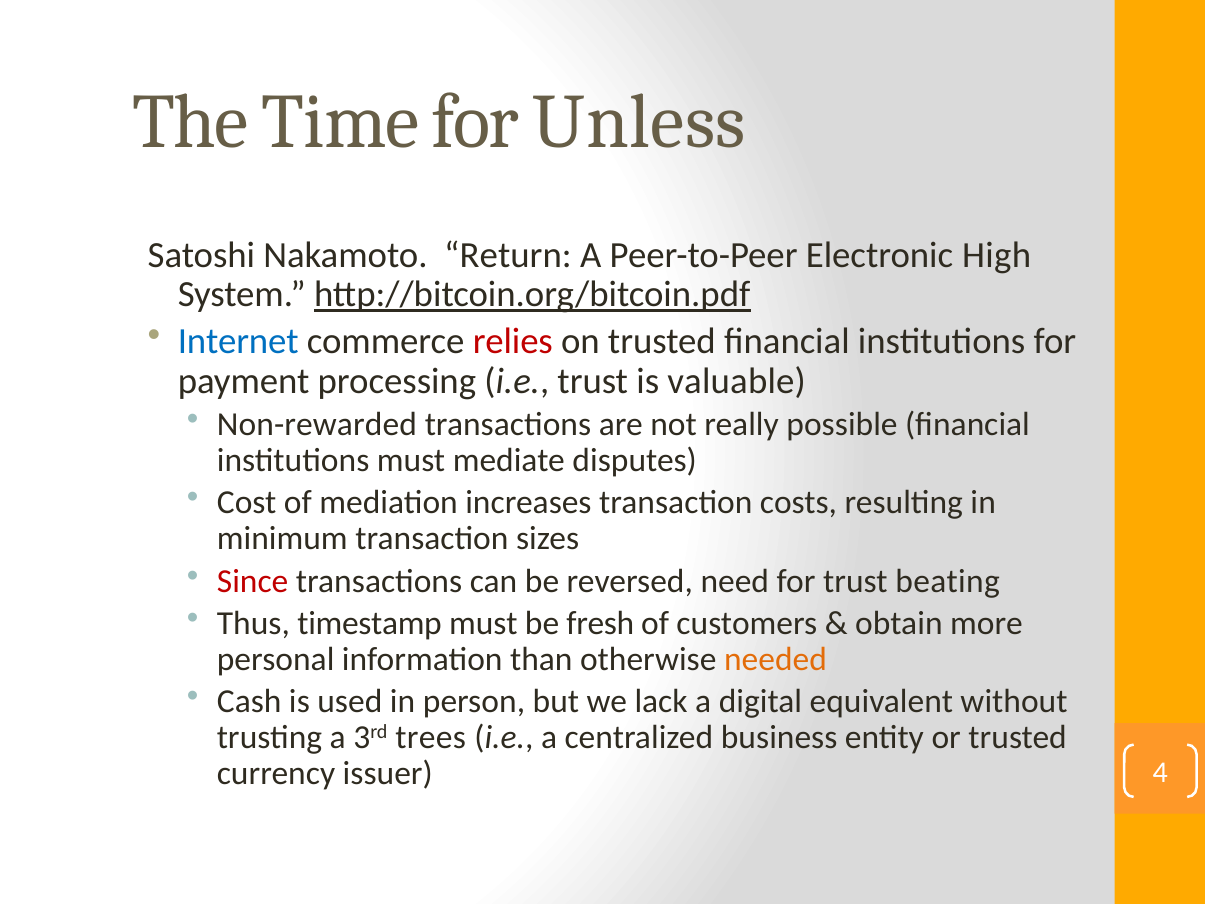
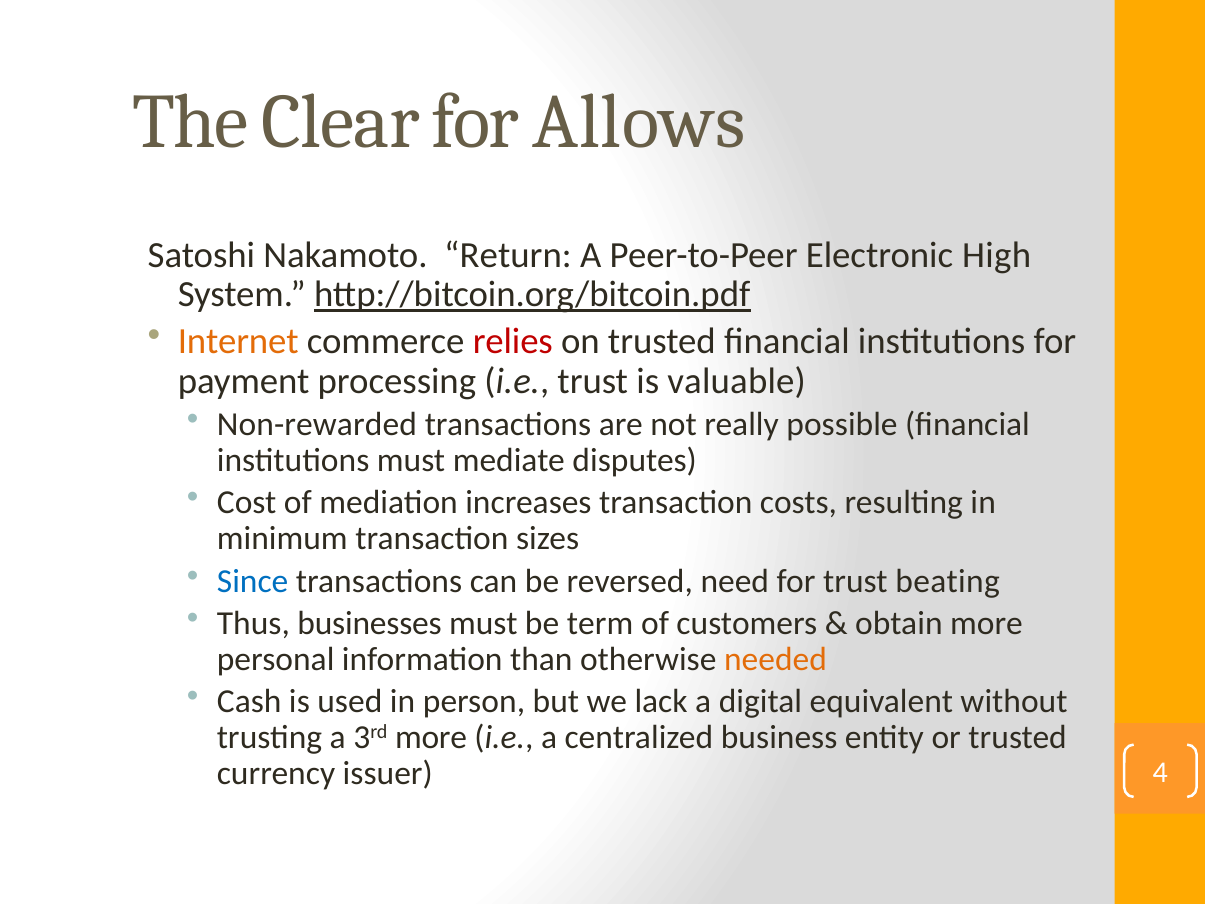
Time: Time -> Clear (341, 122)
Unless: Unless -> Allows (639, 122)
Internet colour: blue -> orange (238, 341)
Since colour: red -> blue (253, 581)
timestamp: timestamp -> businesses (370, 623)
fresh: fresh -> term (600, 623)
3rd trees: trees -> more (431, 737)
